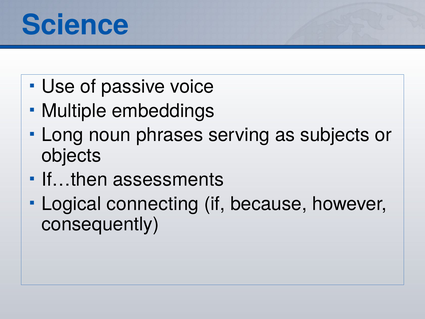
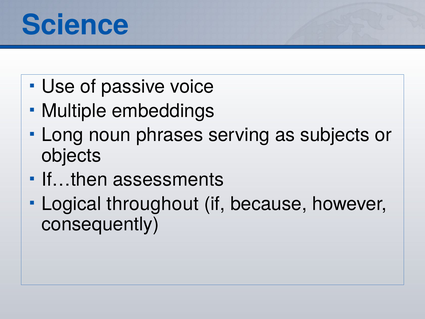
connecting: connecting -> throughout (153, 204)
